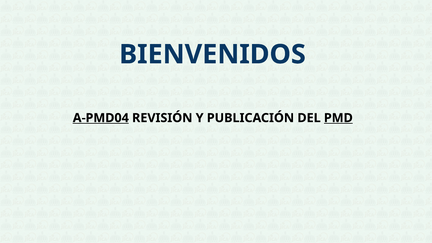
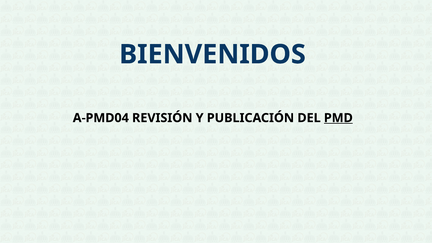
A-PMD04 underline: present -> none (101, 118)
